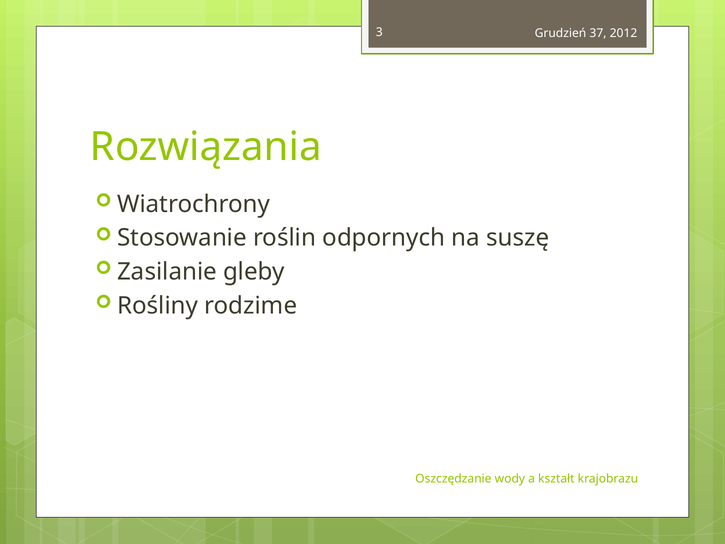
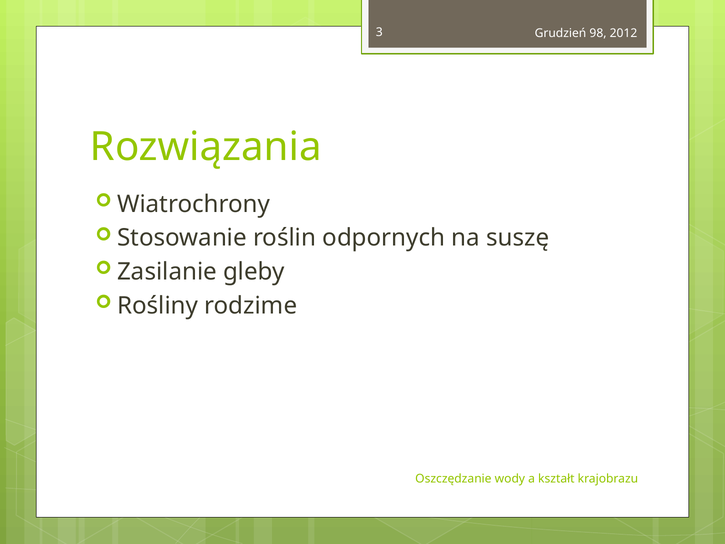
37: 37 -> 98 (598, 33)
